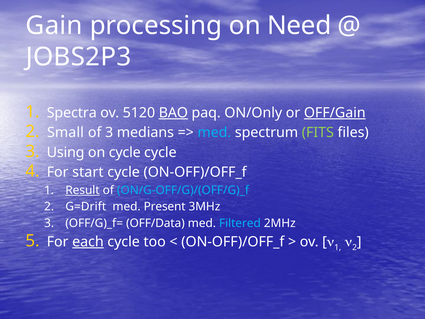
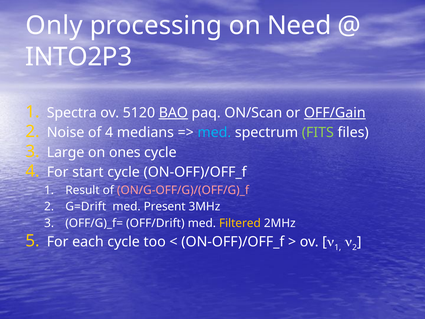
Gain: Gain -> Only (54, 26)
JOBS2P3: JOBS2P3 -> INTO2P3 (79, 57)
ON/Only: ON/Only -> ON/Scan (253, 113)
Small: Small -> Noise (66, 133)
of 3: 3 -> 4 (109, 133)
Using: Using -> Large (66, 152)
on cycle: cycle -> ones (125, 152)
Result underline: present -> none (82, 190)
ON/G-OFF/G)/(OFF/G)_f colour: light blue -> pink (183, 190)
OFF/Data: OFF/Data -> OFF/Drift (155, 223)
Filtered colour: light blue -> yellow (240, 223)
each underline: present -> none (88, 242)
